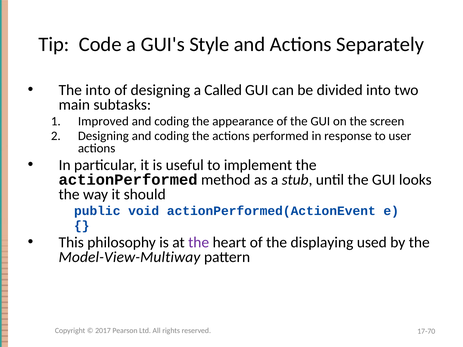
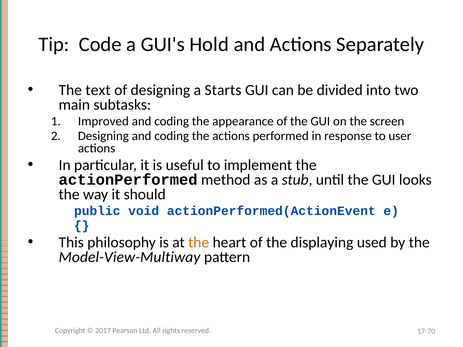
Style: Style -> Hold (209, 44)
The into: into -> text (98, 90)
Called: Called -> Starts (223, 90)
the colour: purple -> orange (199, 242)
